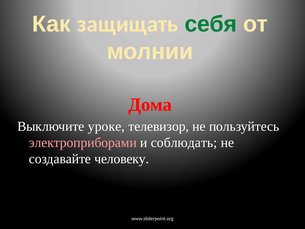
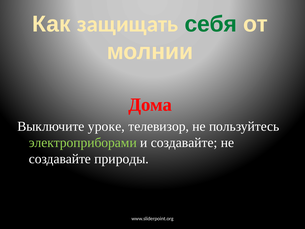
электроприборами colour: pink -> light green (83, 143)
и соблюдать: соблюдать -> создавайте (184, 143)
человеку: человеку -> природы (122, 159)
